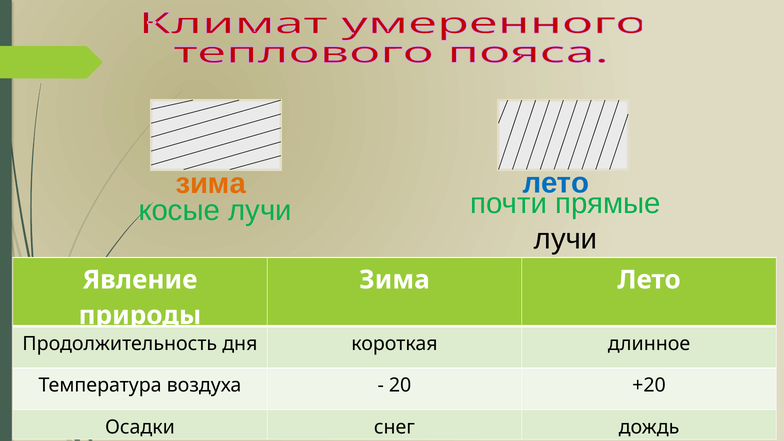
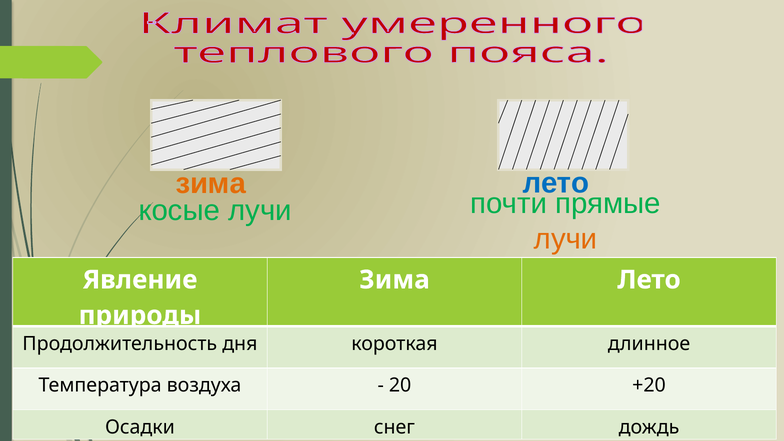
лучи colour: black -> orange (566, 239)
